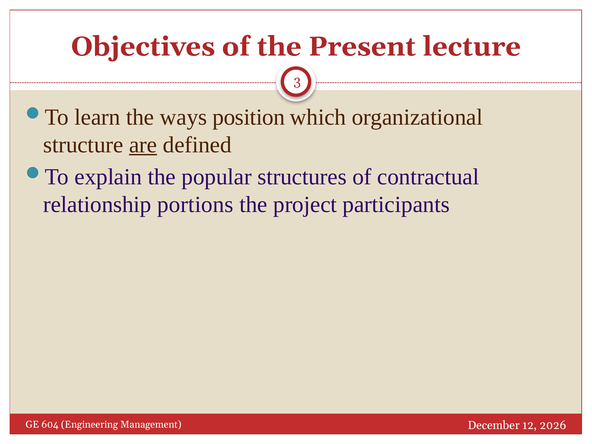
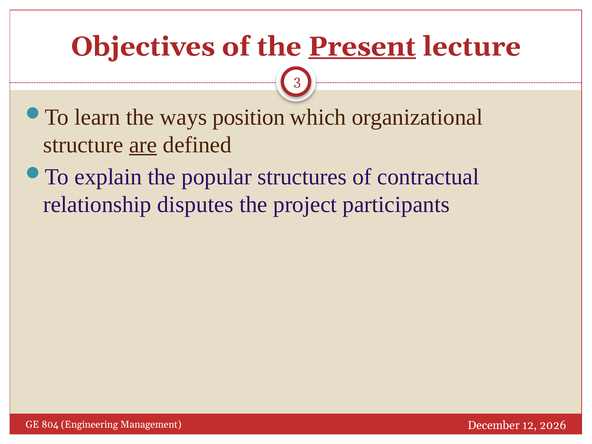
Present underline: none -> present (362, 47)
portions: portions -> disputes (195, 204)
604: 604 -> 804 (50, 425)
